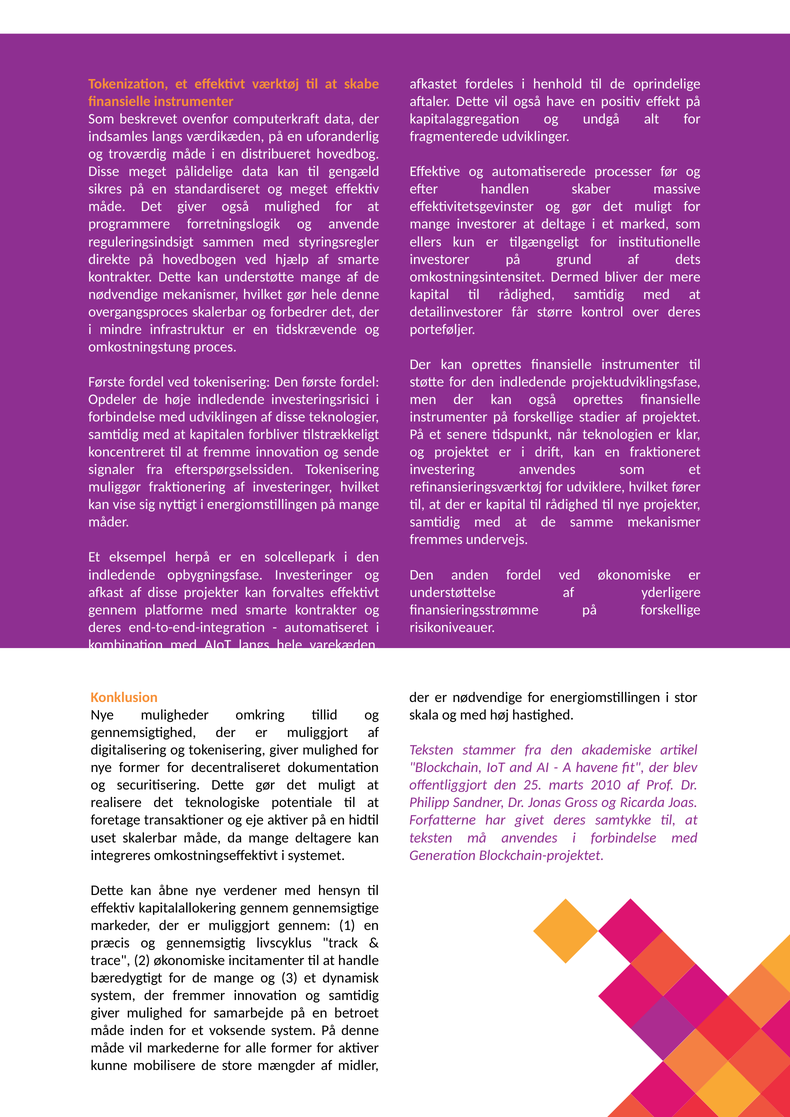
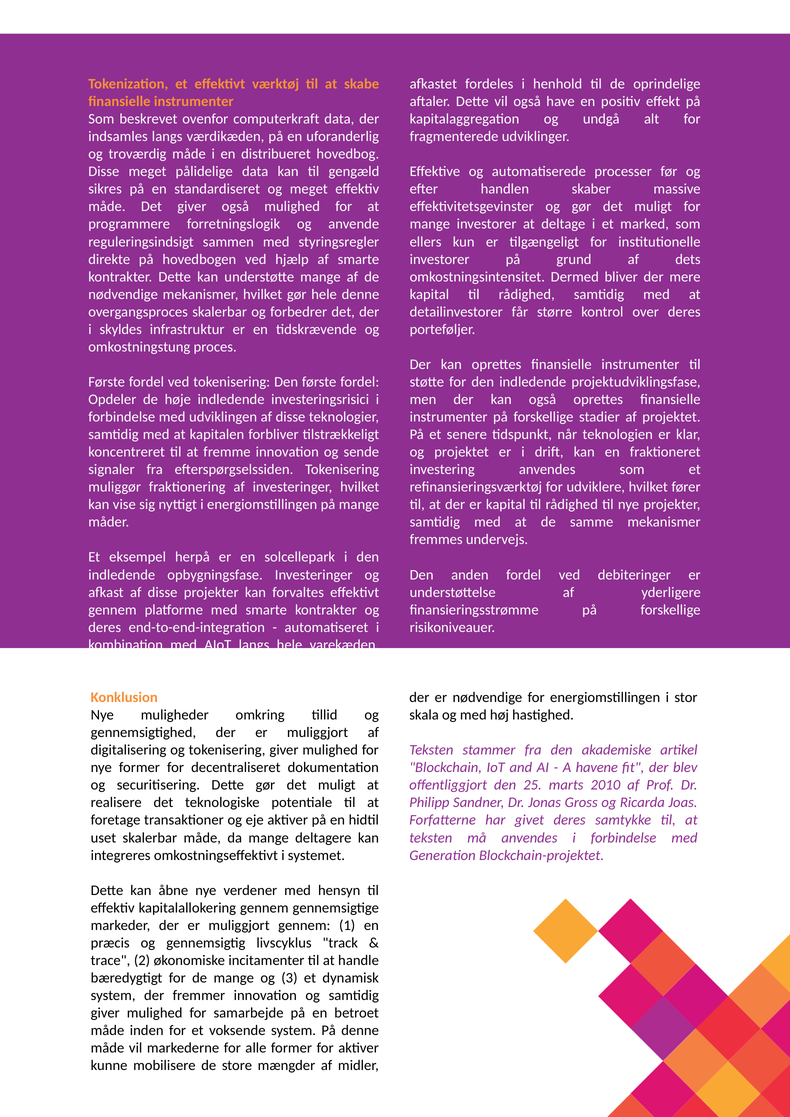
mindre: mindre -> skyldes (121, 329)
ved økonomiske: økonomiske -> debiteringer (634, 575)
